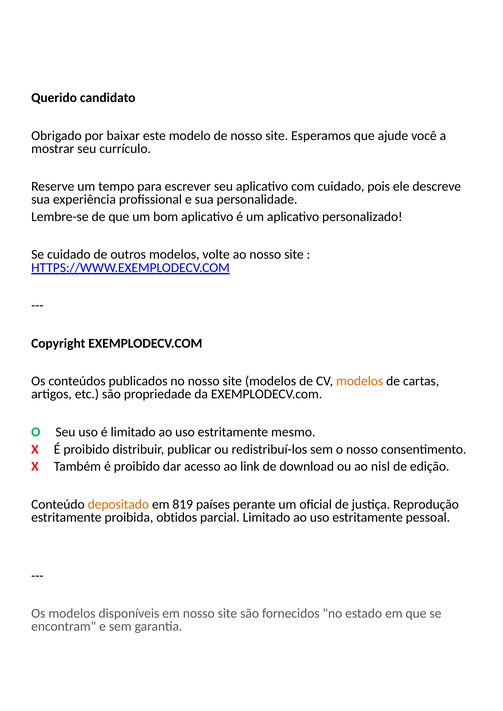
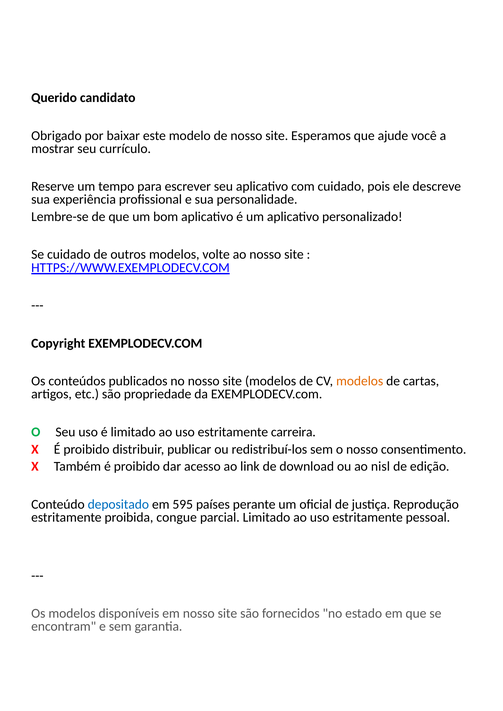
mesmo: mesmo -> carreira (293, 432)
depositado colour: orange -> blue (118, 504)
819: 819 -> 595 (183, 504)
obtidos: obtidos -> congue (177, 517)
